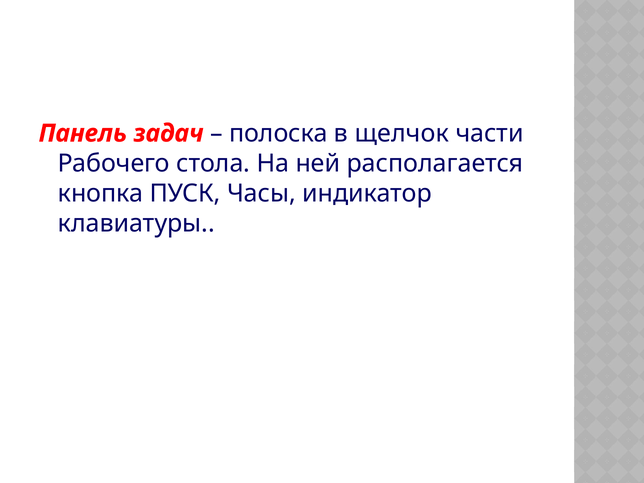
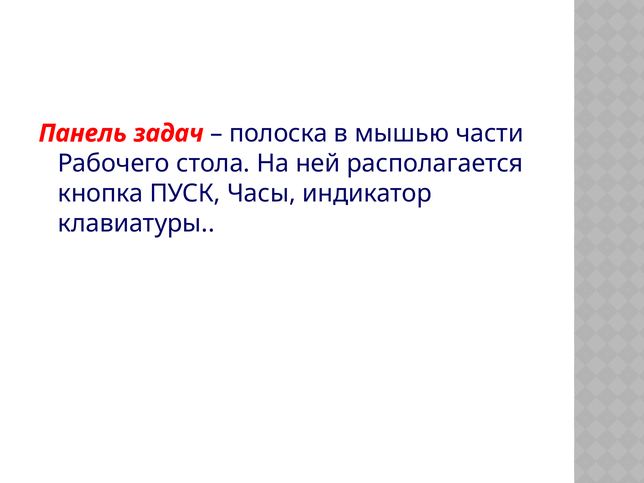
щелчок: щелчок -> мышью (402, 133)
